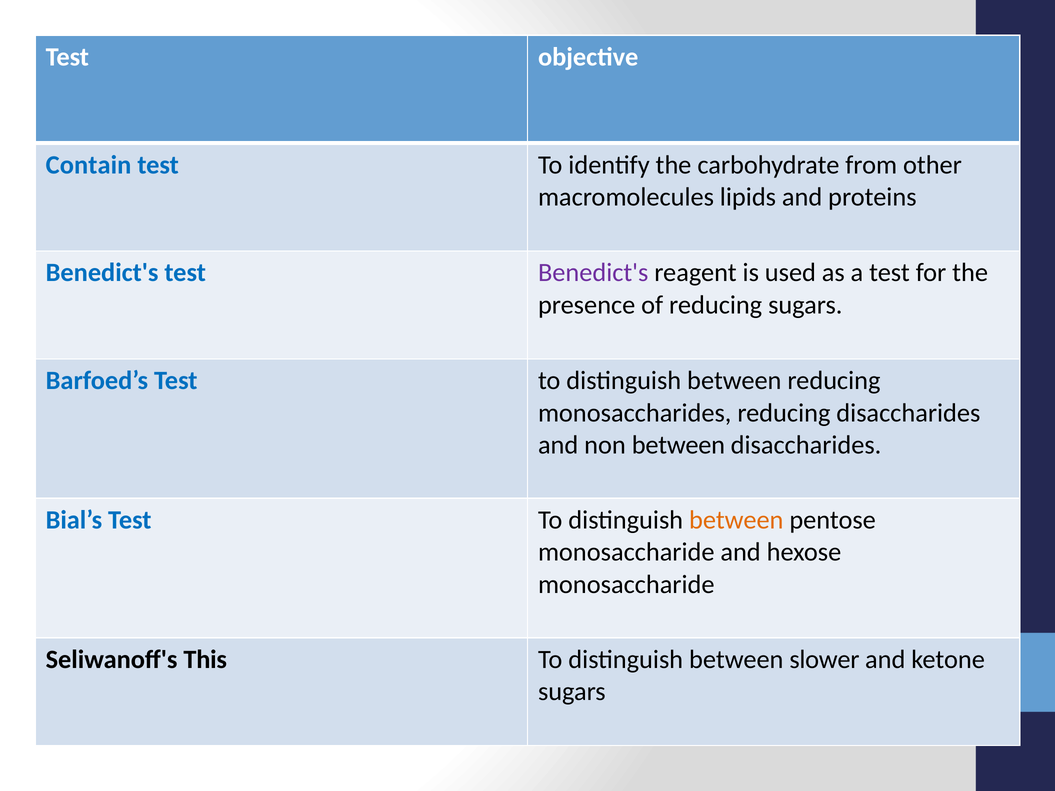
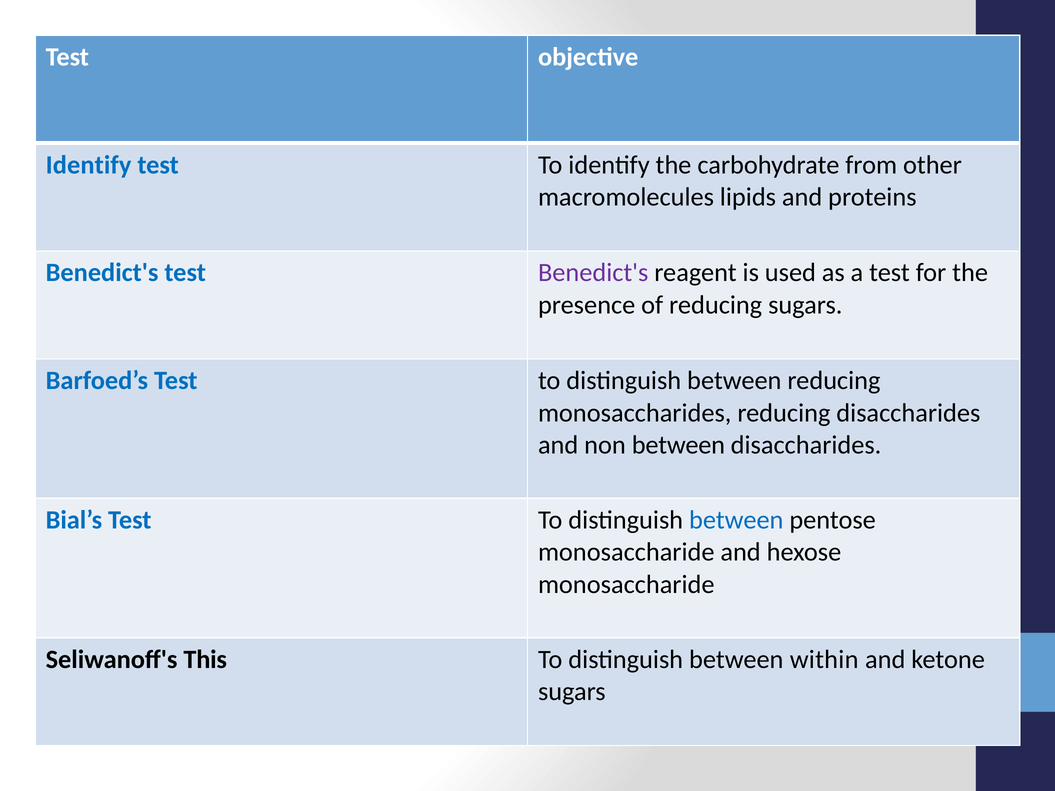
Contain: Contain -> Identify (89, 165)
between colour: orange -> blue (736, 520)
slower: slower -> within (824, 660)
